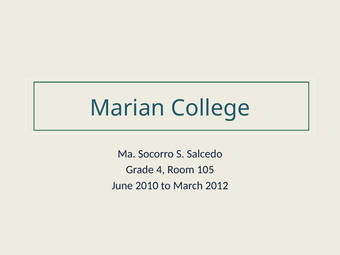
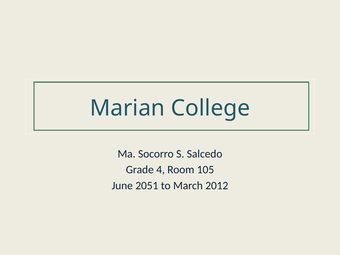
2010: 2010 -> 2051 (147, 186)
